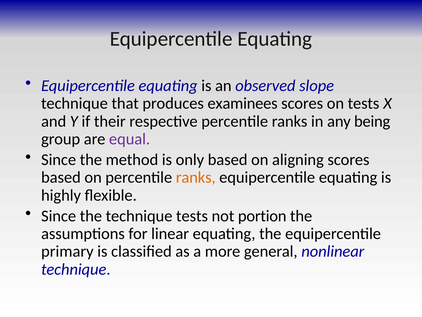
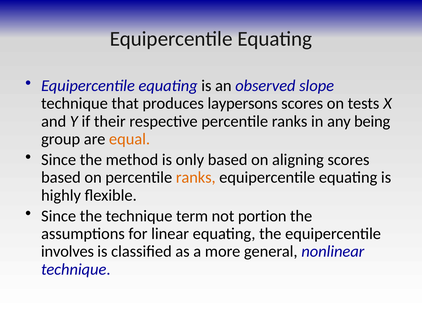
examinees: examinees -> laypersons (243, 103)
equal colour: purple -> orange (130, 139)
technique tests: tests -> term (192, 216)
primary: primary -> involves (67, 251)
